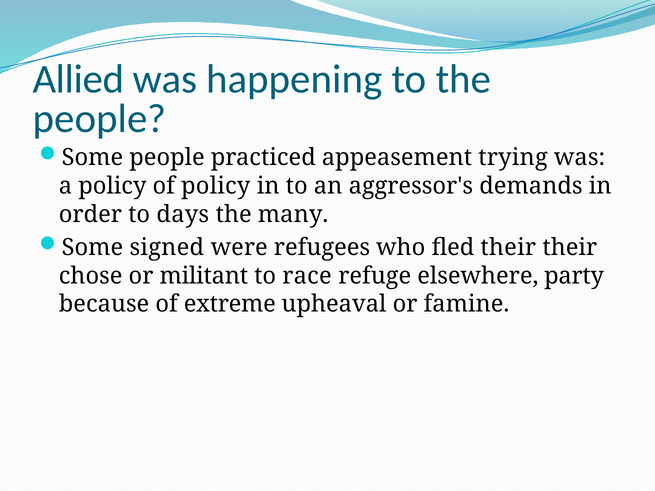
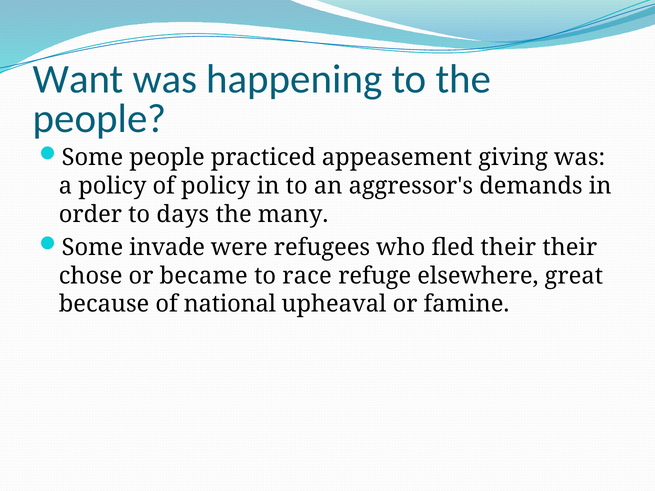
Allied: Allied -> Want (78, 79)
trying: trying -> giving (513, 158)
signed: signed -> invade (167, 248)
militant: militant -> became (204, 276)
party: party -> great (574, 276)
extreme: extreme -> national (230, 304)
